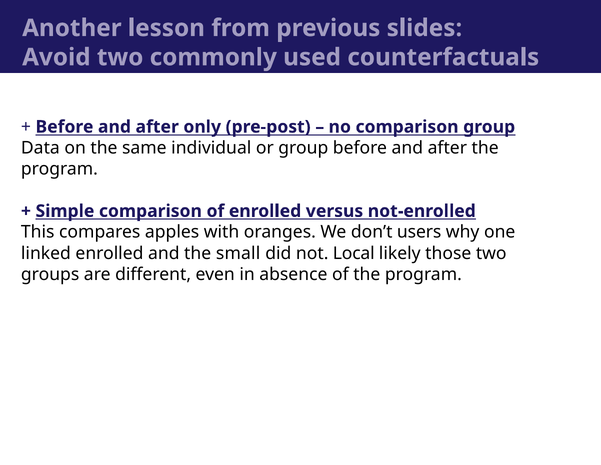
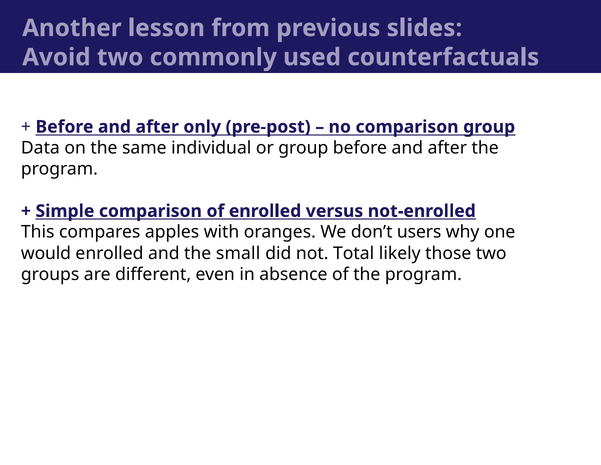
linked: linked -> would (46, 253)
Local: Local -> Total (354, 253)
